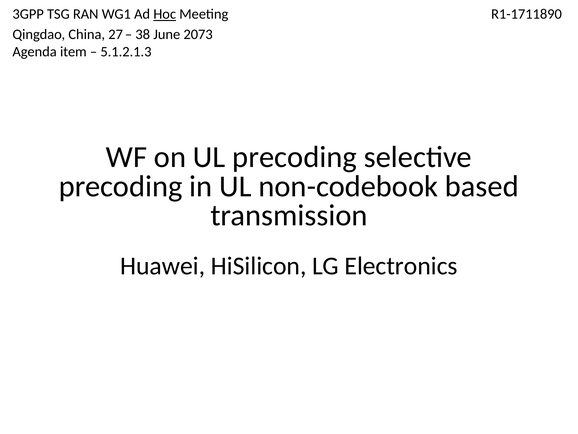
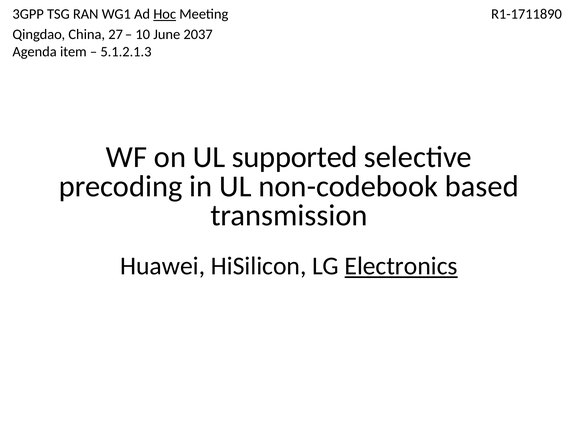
38: 38 -> 10 (143, 34)
2073: 2073 -> 2037 (198, 34)
UL precoding: precoding -> supported (295, 157)
Electronics underline: none -> present (401, 266)
